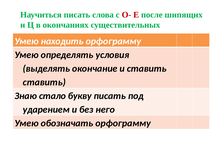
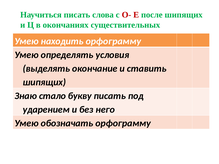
ставить: ставить -> шипящих (44, 82)
